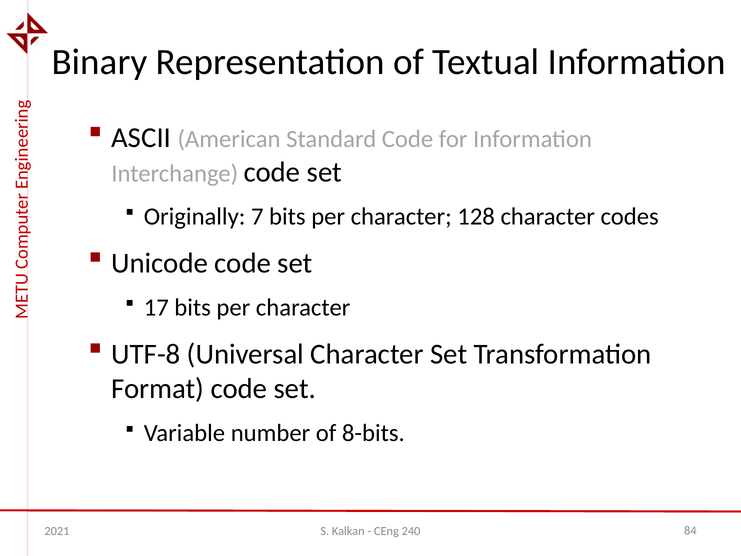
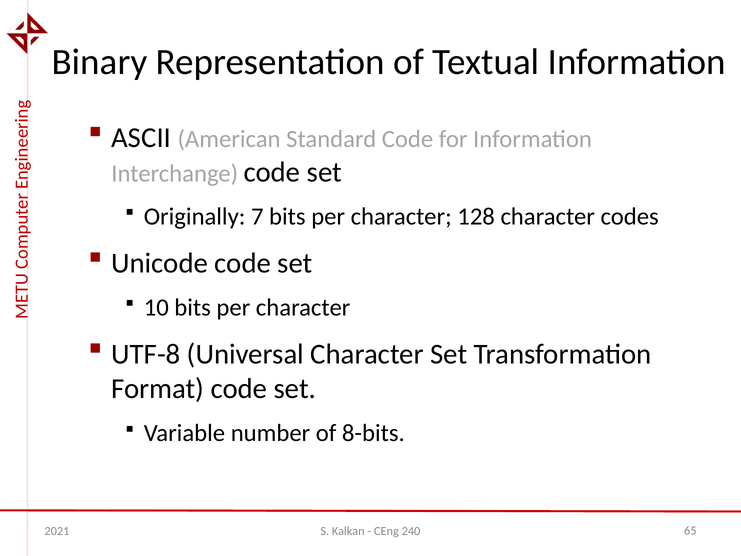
17: 17 -> 10 (156, 307)
84: 84 -> 65 (690, 531)
